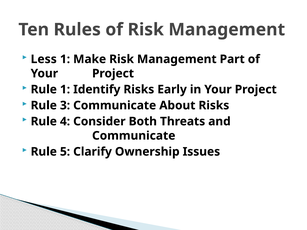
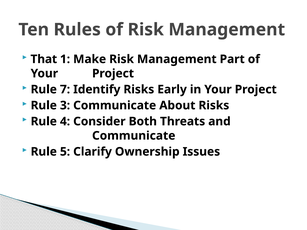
Less: Less -> That (44, 59)
Rule 1: 1 -> 7 (65, 90)
